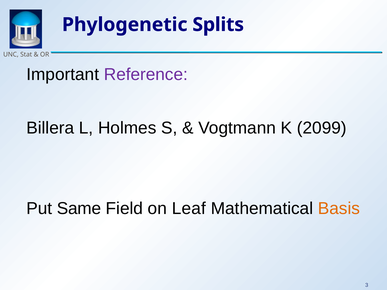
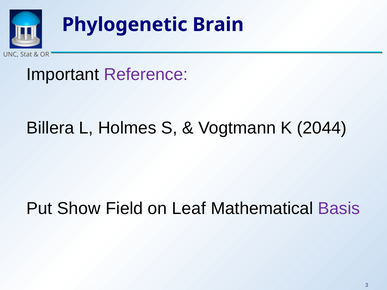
Splits: Splits -> Brain (218, 25)
2099: 2099 -> 2044 (322, 128)
Same: Same -> Show (79, 209)
Basis colour: orange -> purple (339, 209)
